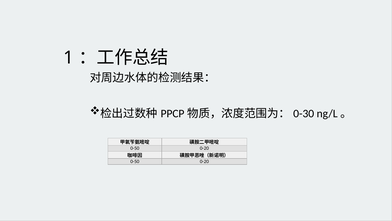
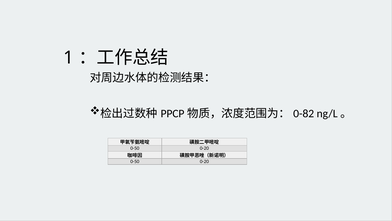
0-30: 0-30 -> 0-82 (304, 113)
